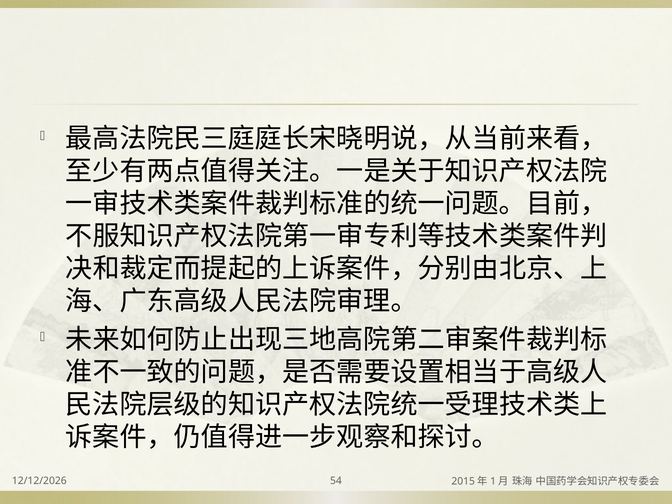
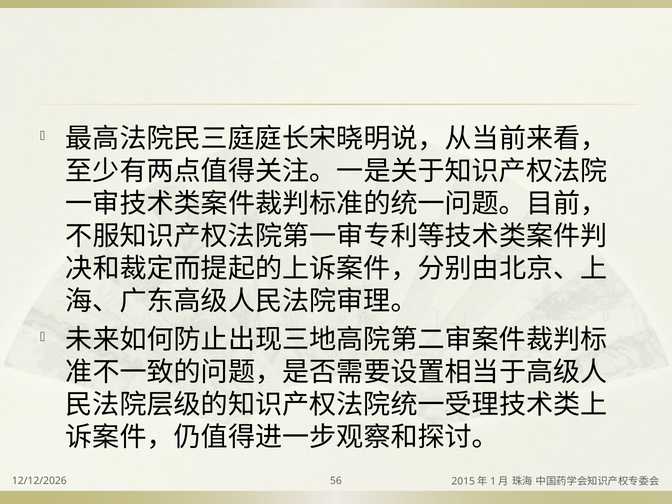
54: 54 -> 56 (336, 481)
